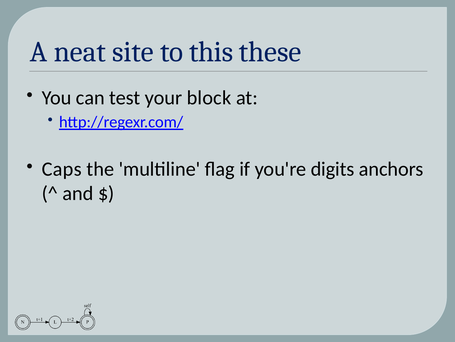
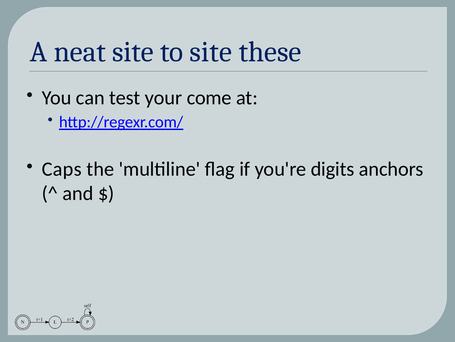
to this: this -> site (211, 52)
block: block -> come (209, 98)
